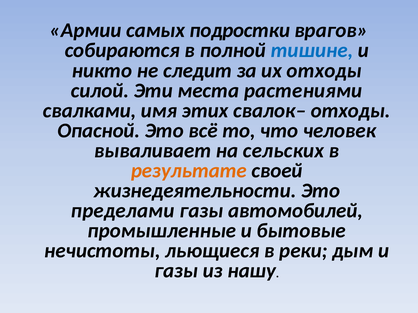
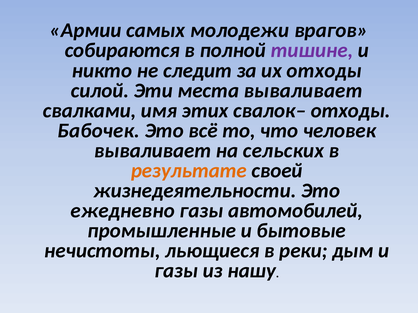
подростки: подростки -> молодежи (240, 30)
тишине colour: blue -> purple (312, 51)
места растениями: растениями -> вываливает (303, 91)
Опасной: Опасной -> Бабочек (99, 131)
пределами: пределами -> ежедневно (123, 211)
